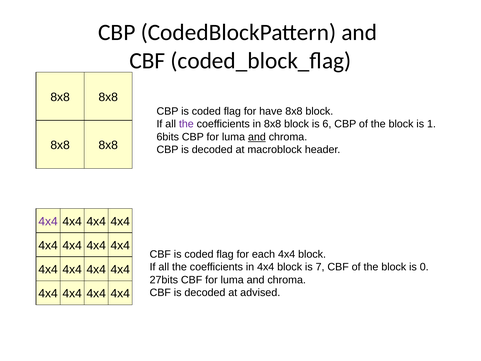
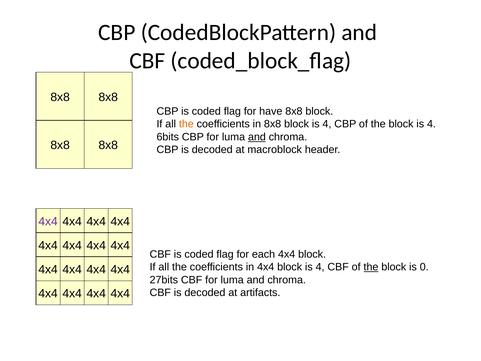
the colour: purple -> orange (186, 124)
8x8 block is 6: 6 -> 4 (327, 124)
the block is 1: 1 -> 4 (431, 124)
4x4 block is 7: 7 -> 4 (320, 267)
the underline: none -> present (371, 267)
advised: advised -> artifacts (260, 292)
